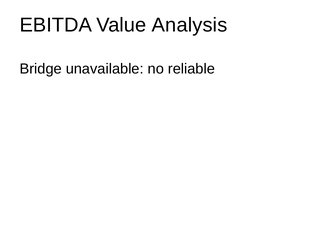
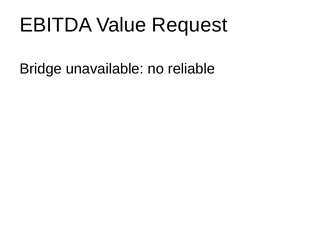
Analysis: Analysis -> Request (190, 25)
